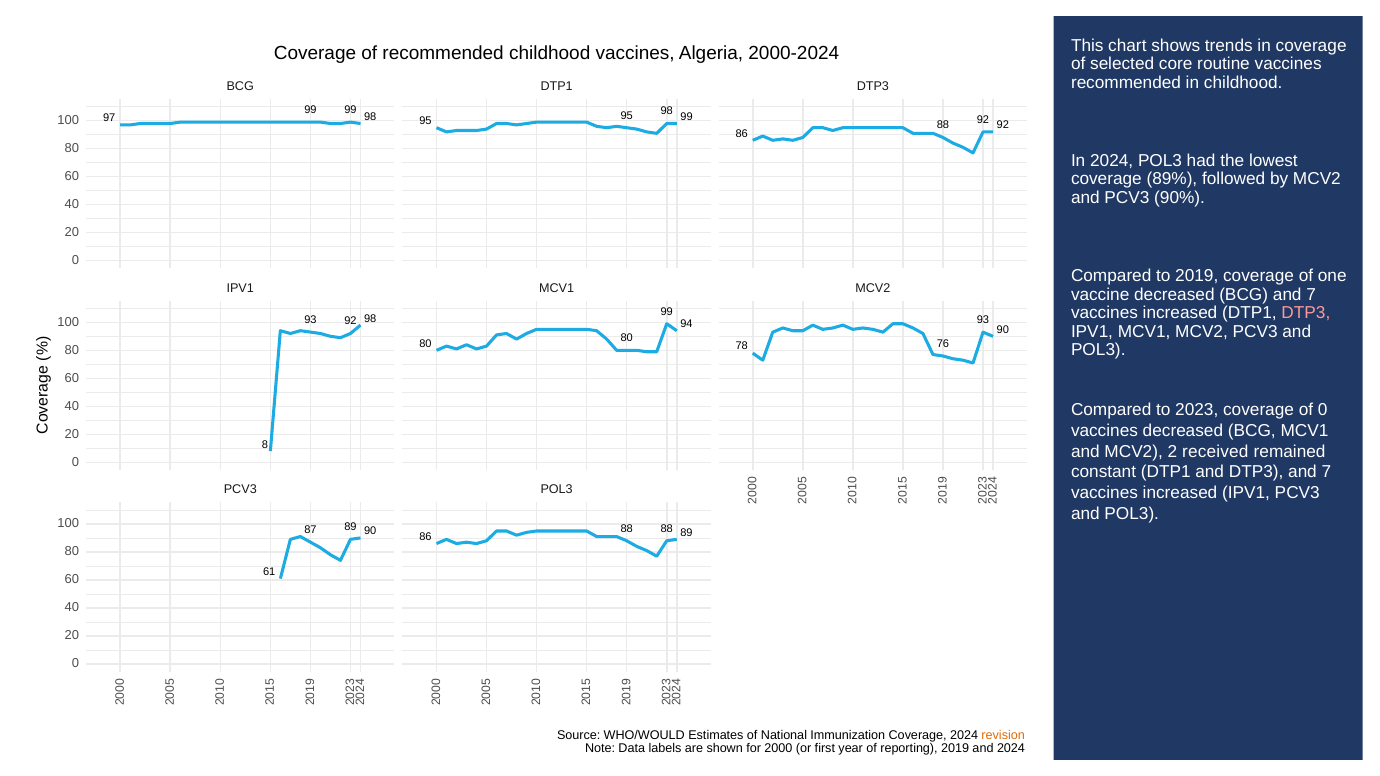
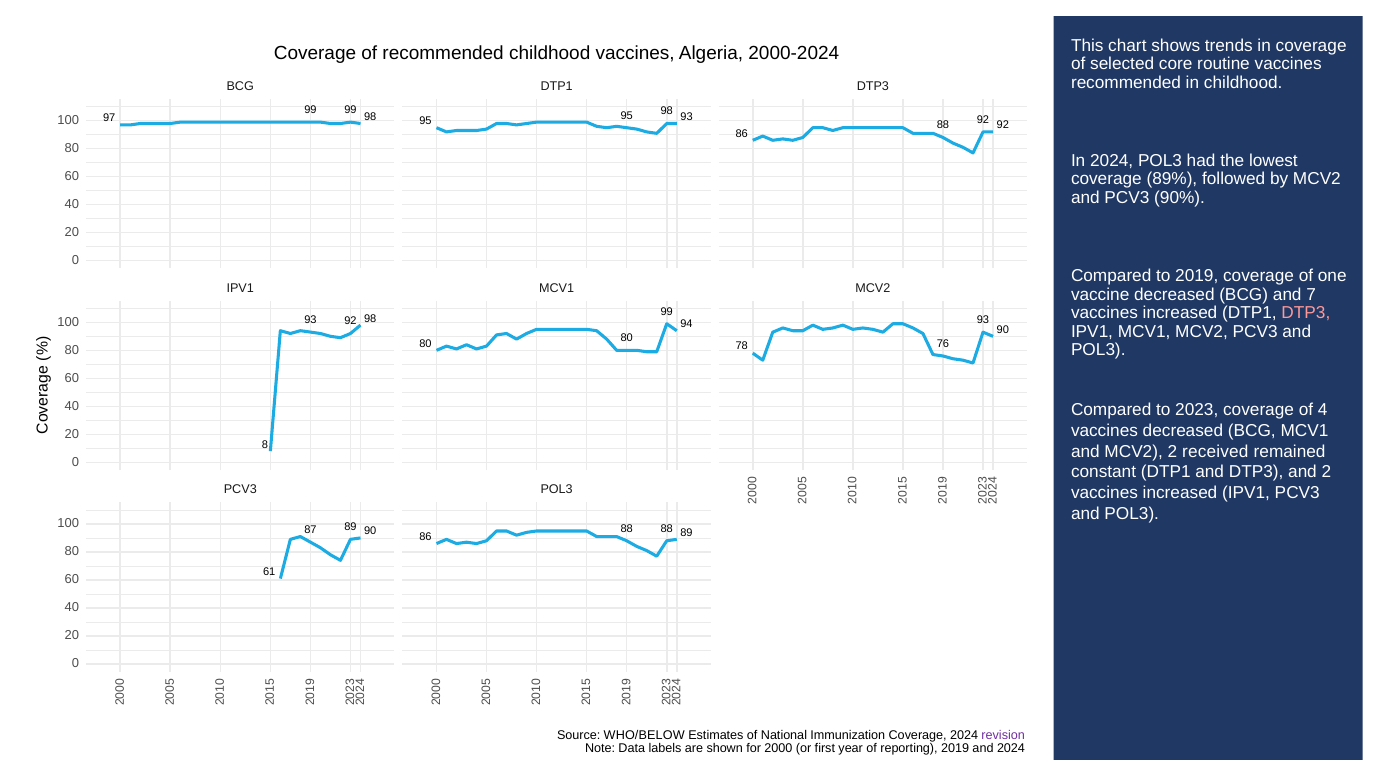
95 99: 99 -> 93 (687, 117)
of 0: 0 -> 4 (1323, 410)
DTP3 and 7: 7 -> 2 (1327, 472)
WHO/WOULD: WHO/WOULD -> WHO/BELOW (644, 735)
revision colour: orange -> purple (1003, 735)
